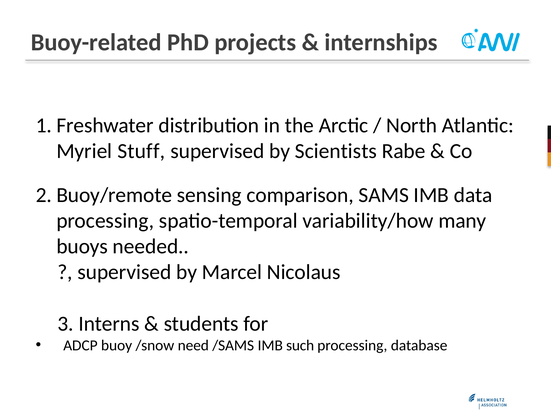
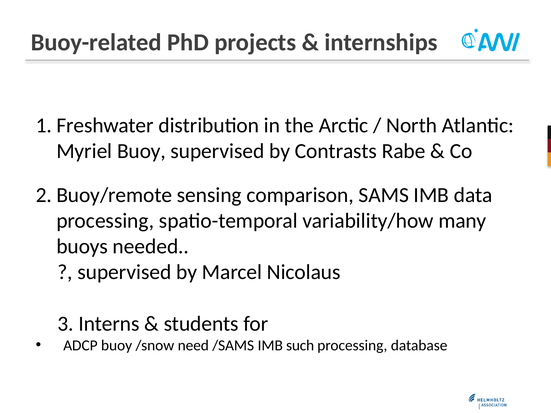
Myriel Stuff: Stuff -> Buoy (141, 151)
Scientists: Scientists -> Contrasts (336, 151)
